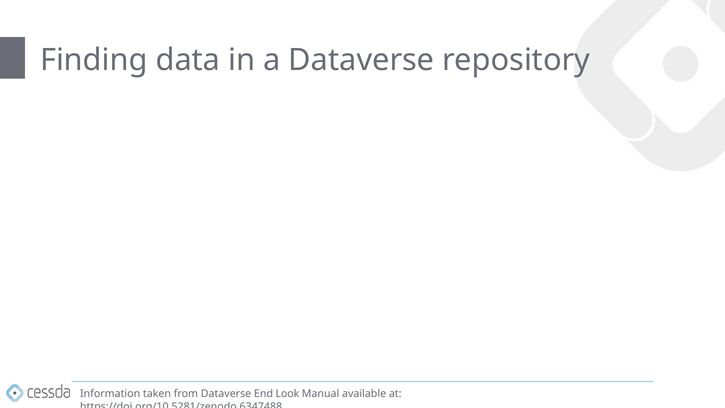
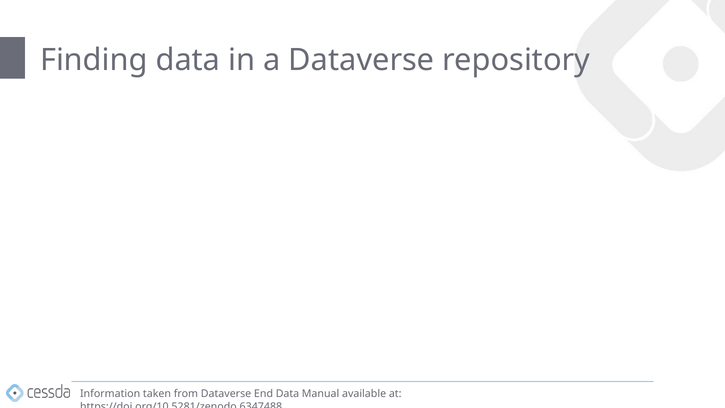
End Look: Look -> Data (287, 394)
